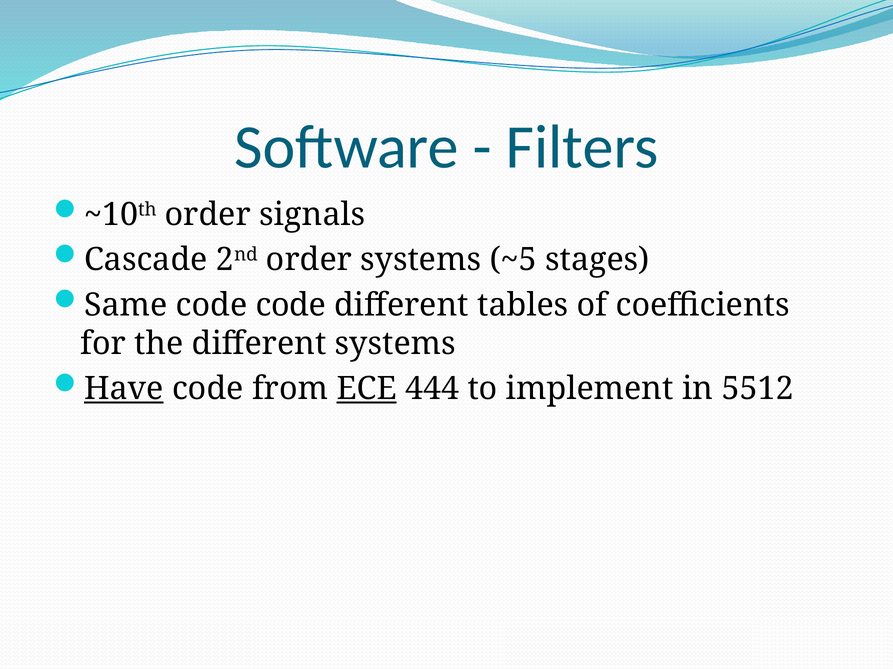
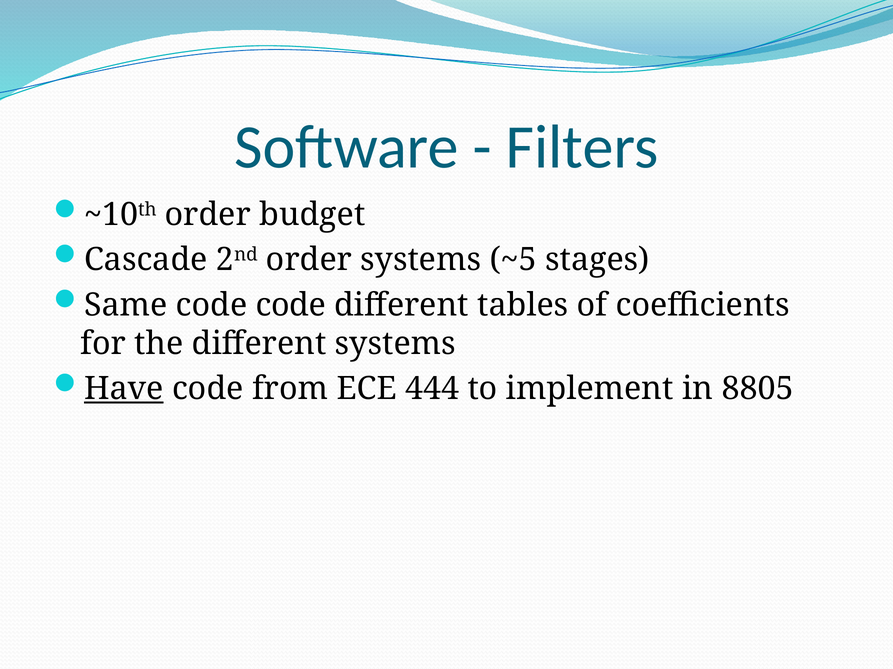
signals: signals -> budget (312, 215)
ECE underline: present -> none (367, 389)
5512: 5512 -> 8805 (758, 389)
